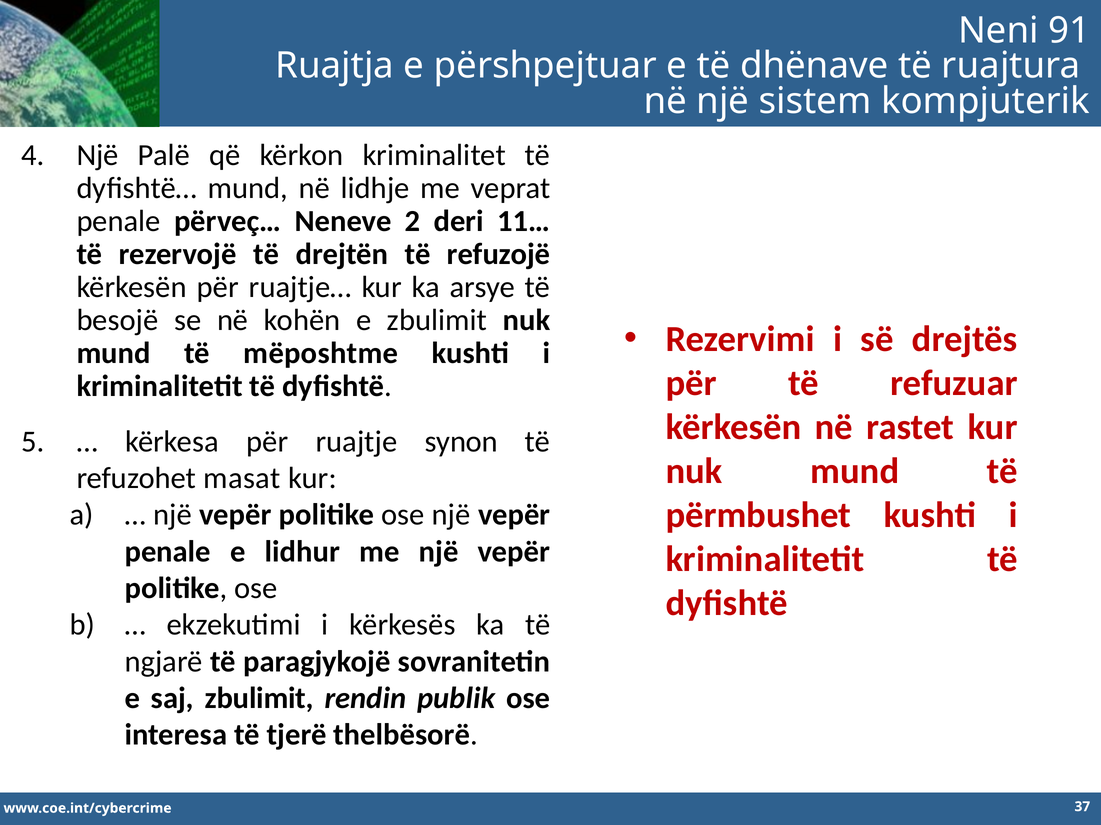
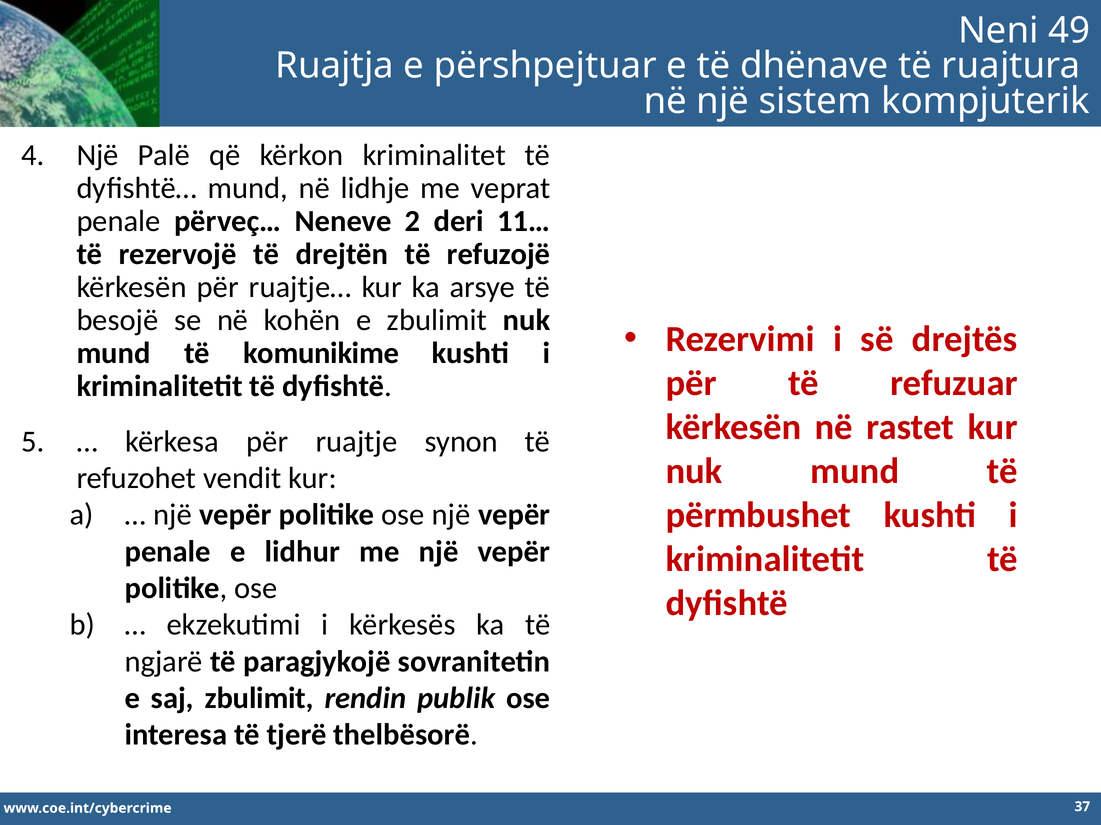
91: 91 -> 49 (1069, 31)
mëposhtme: mëposhtme -> komunikime (321, 353)
masat: masat -> vendit (242, 479)
